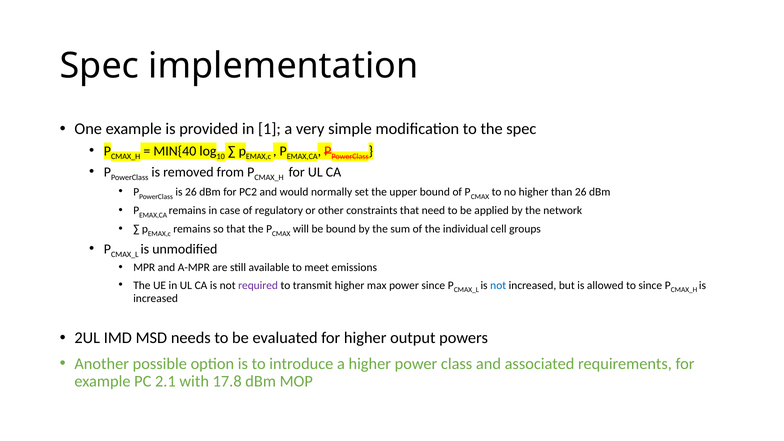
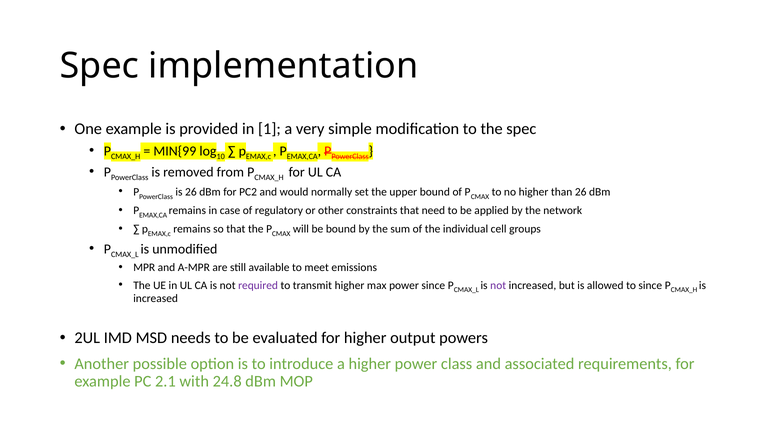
MIN{40: MIN{40 -> MIN{99 (175, 151)
not colour: blue -> purple (498, 285)
17.8: 17.8 -> 24.8 (227, 381)
